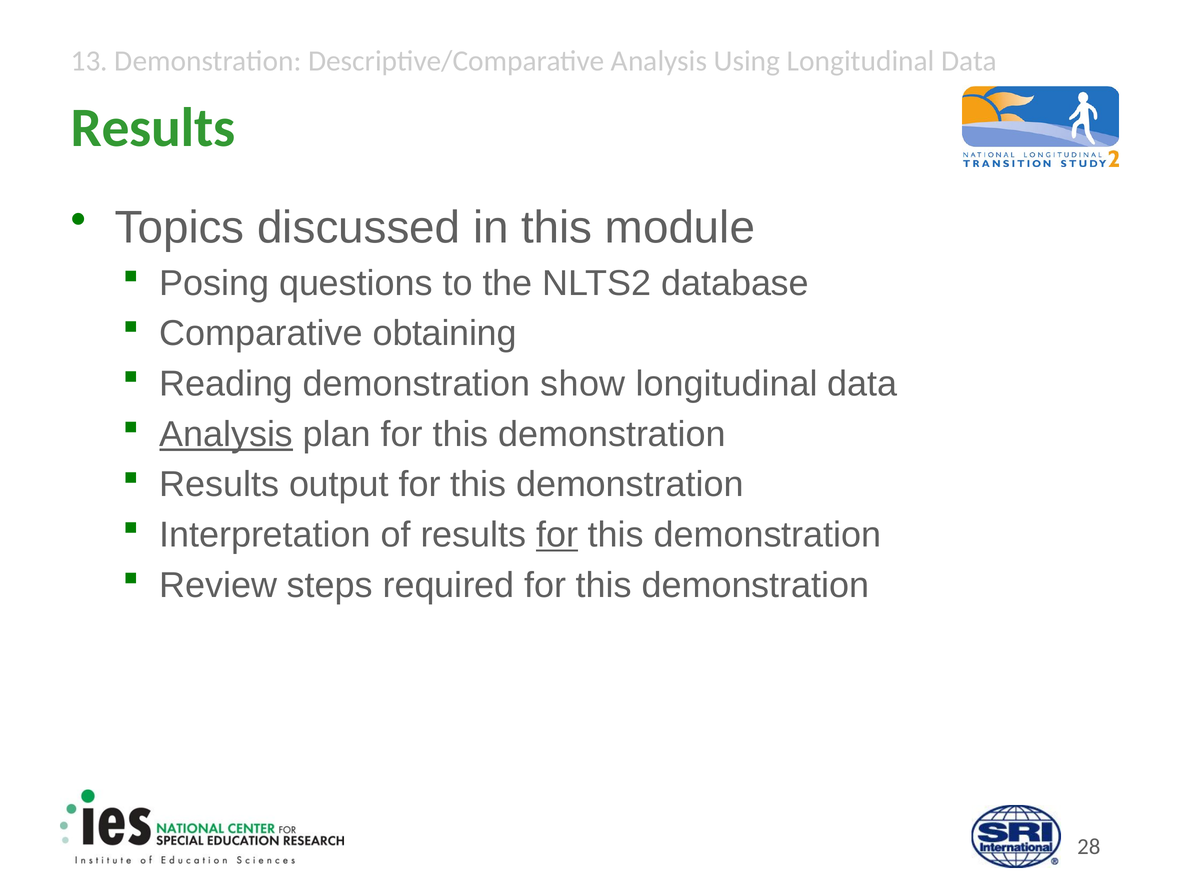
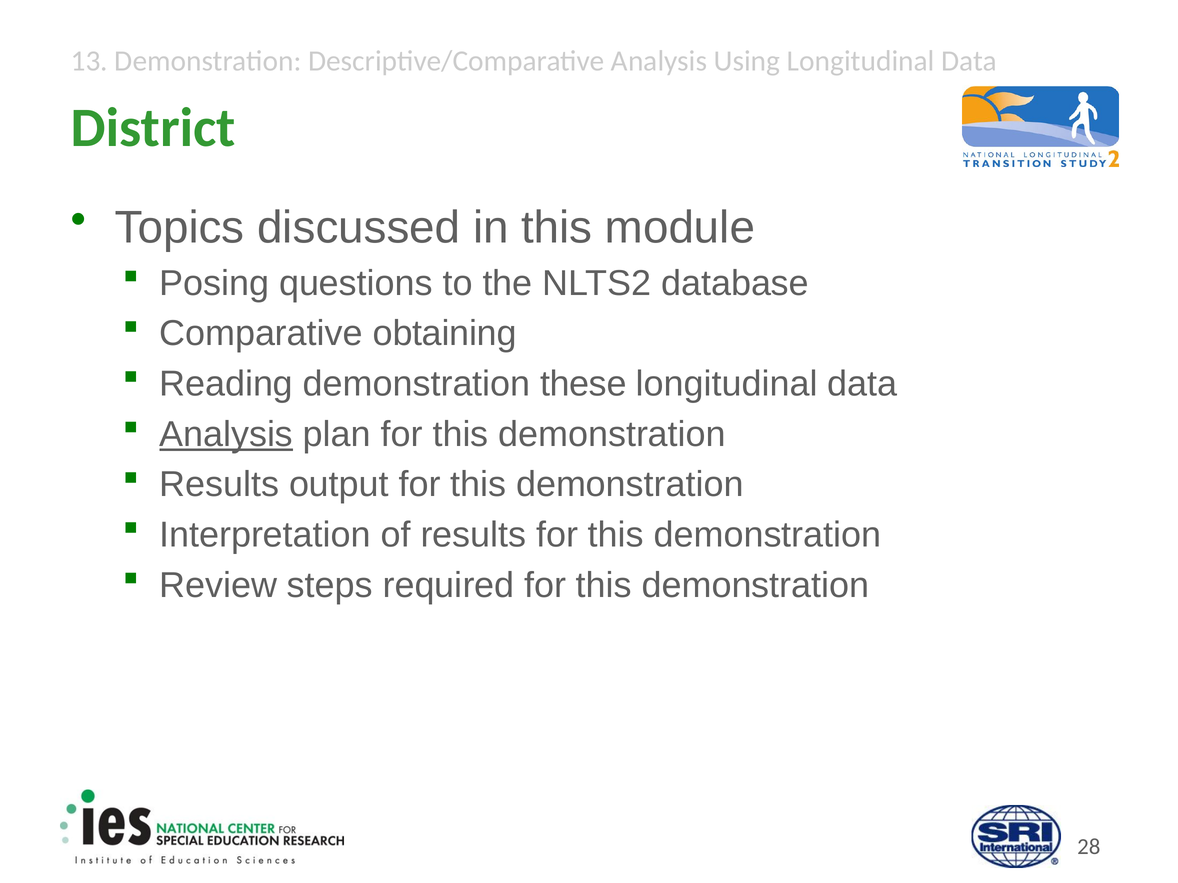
Results: Results -> District (153, 128)
show: show -> these (583, 384)
for underline: present -> none (557, 535)
